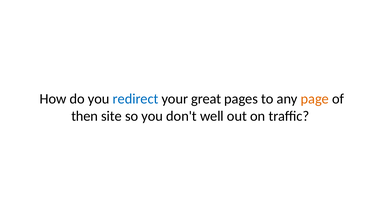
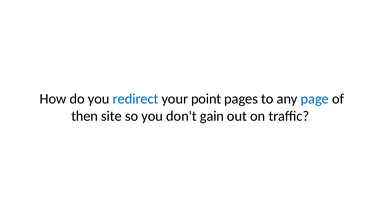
great: great -> point (206, 98)
page colour: orange -> blue (315, 98)
well: well -> gain (212, 116)
